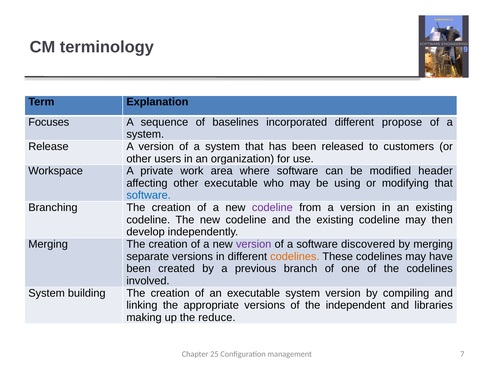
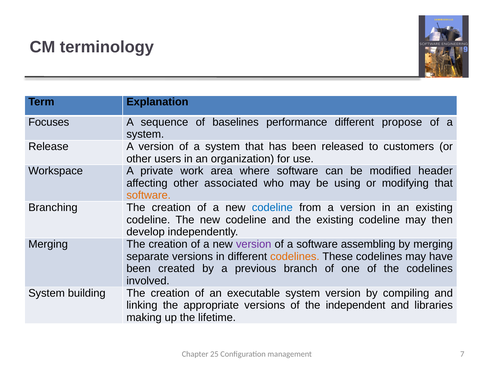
incorporated: incorporated -> performance (297, 122)
other executable: executable -> associated (231, 183)
software colour: blue -> orange (149, 195)
codeline colour: purple -> blue (272, 207)
discovered: discovered -> assembling (368, 244)
reduce: reduce -> lifetime (217, 317)
